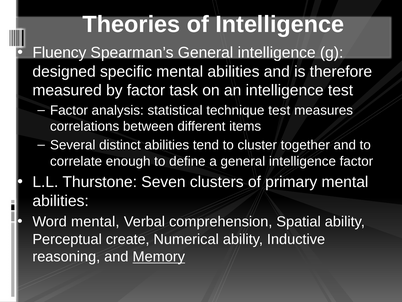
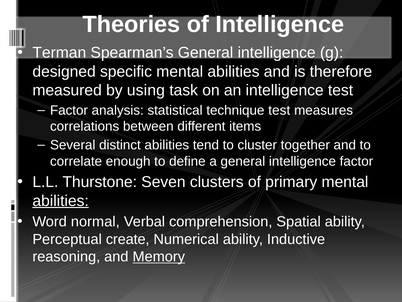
Fluency: Fluency -> Terman (59, 53)
by factor: factor -> using (146, 90)
abilities underline: none -> present (61, 201)
Word mental: mental -> normal (95, 221)
